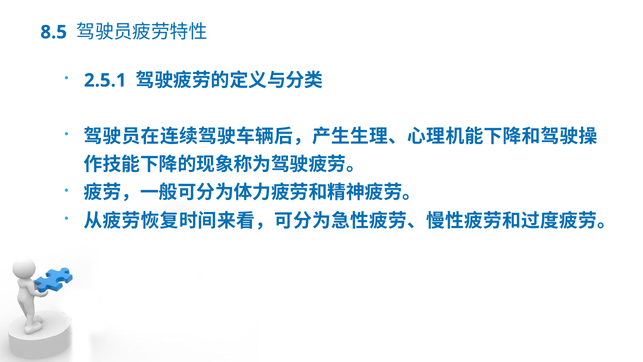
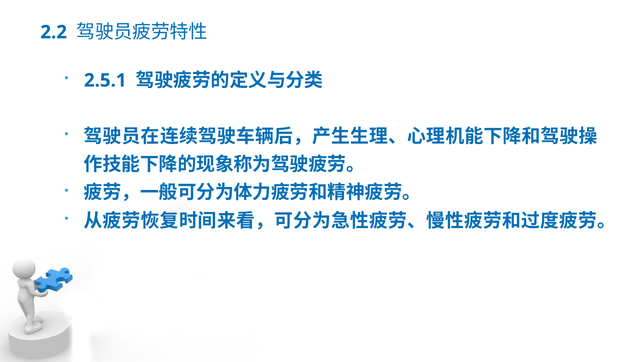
8.5: 8.5 -> 2.2 (54, 32)
